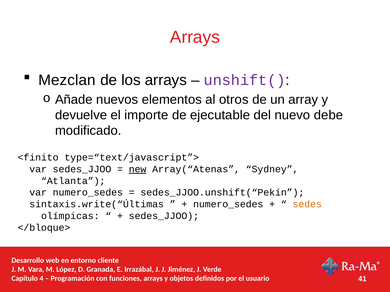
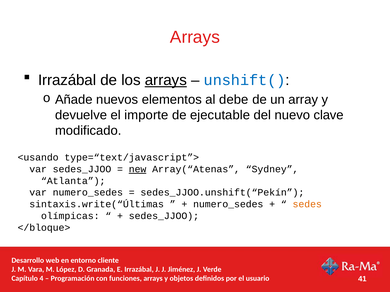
Mezclan: Mezclan -> Irrazábal (67, 80)
arrays underline: none -> present (166, 80)
unshift( colour: purple -> blue (245, 80)
otros: otros -> debe (234, 100)
debe: debe -> clave (329, 115)
<finito: <finito -> <usando (38, 158)
